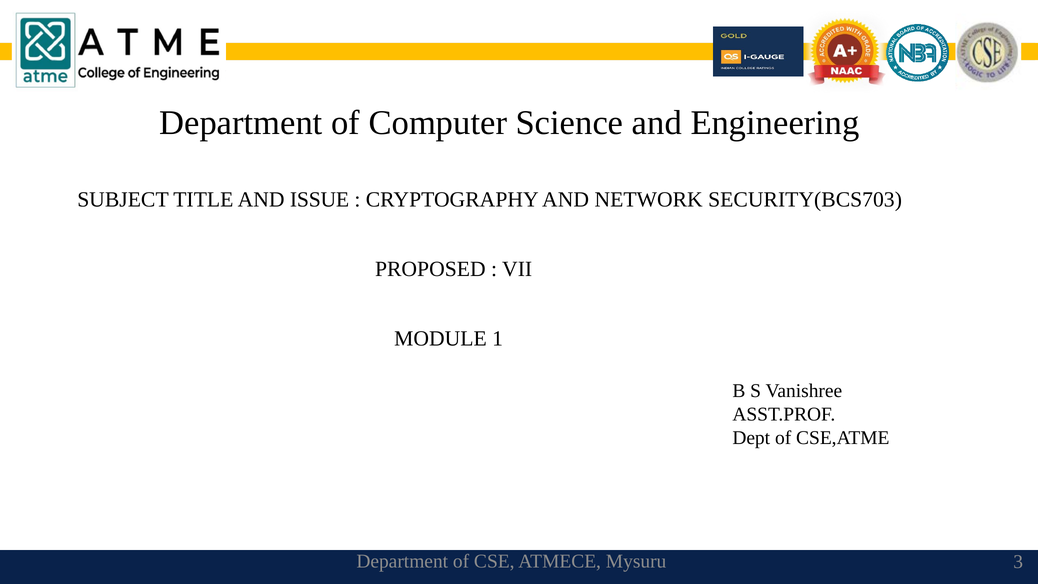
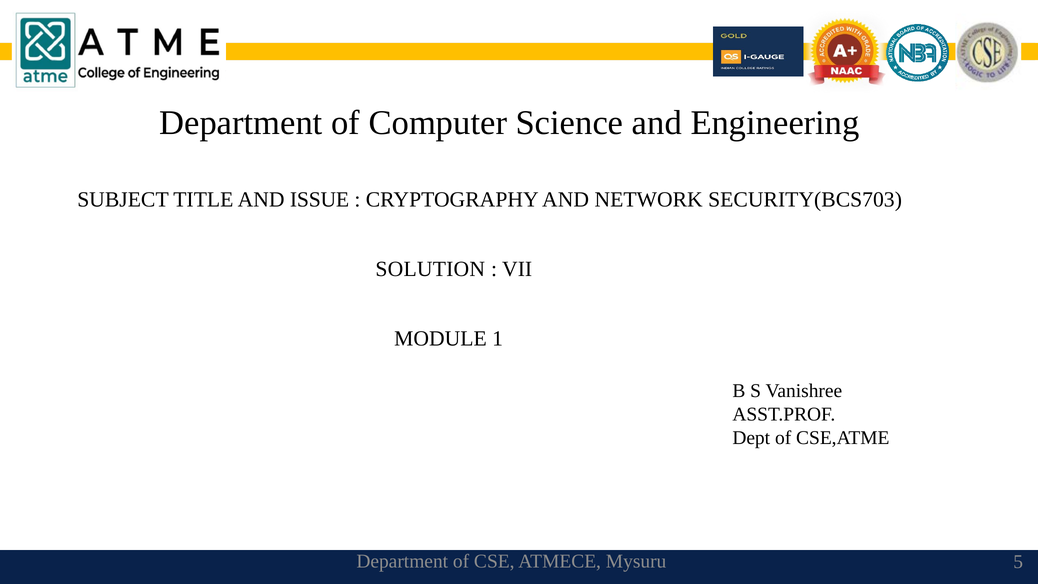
PROPOSED: PROPOSED -> SOLUTION (430, 269)
3: 3 -> 5 (1018, 562)
